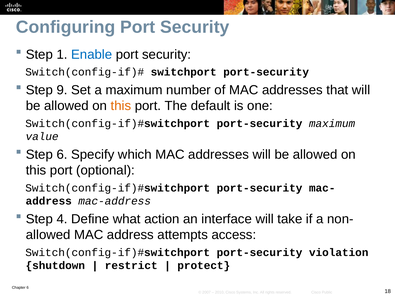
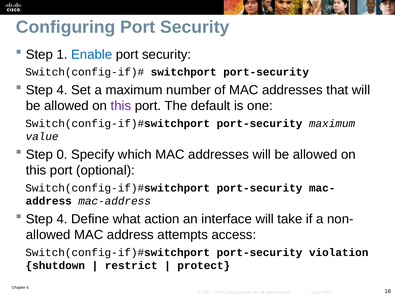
9: 9 -> 4 (62, 90)
this colour: orange -> purple (121, 106)
Step 6: 6 -> 0 (62, 155)
